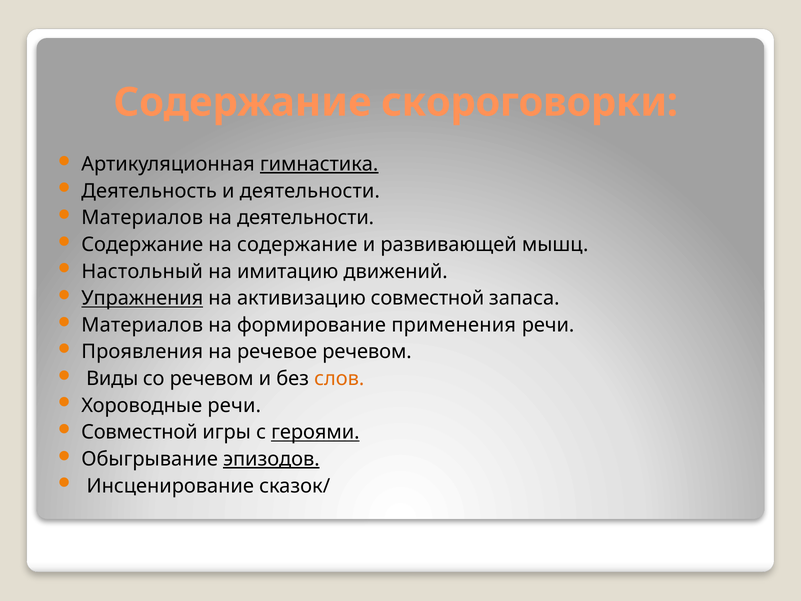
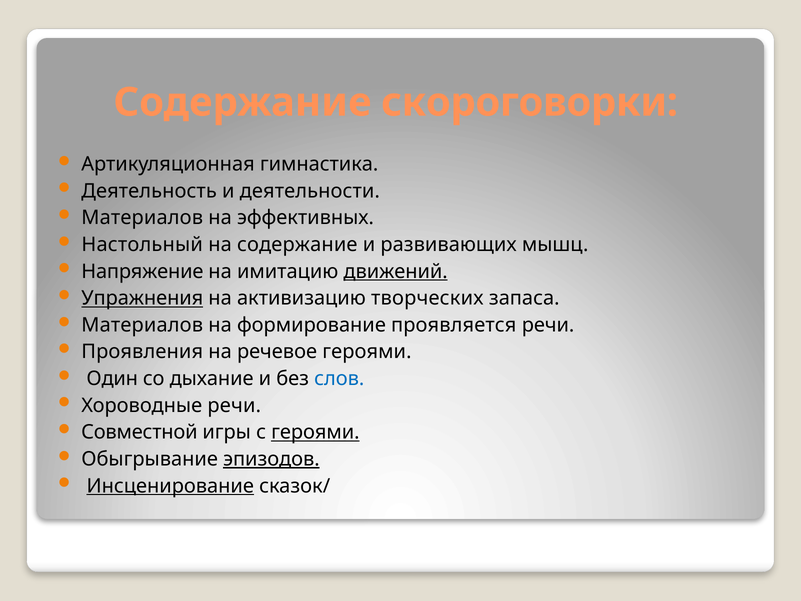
гимнастика underline: present -> none (319, 164)
на деятельности: деятельности -> эффективных (305, 218)
Содержание: Содержание -> Настольный (142, 245)
развивающей: развивающей -> развивающих (449, 245)
Настольный: Настольный -> Напряжение (142, 271)
движений underline: none -> present (396, 271)
активизацию совместной: совместной -> творческих (427, 298)
применения: применения -> проявляется (454, 325)
речевое речевом: речевом -> героями (367, 352)
Виды: Виды -> Один (112, 379)
со речевом: речевом -> дыхание (212, 379)
слов colour: orange -> blue (339, 379)
Инсценирование underline: none -> present (170, 486)
